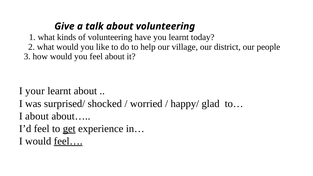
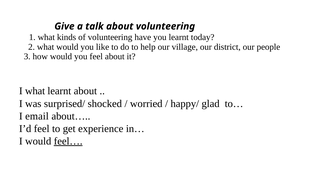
I your: your -> what (35, 91)
I about: about -> email (37, 116)
get underline: present -> none (69, 129)
